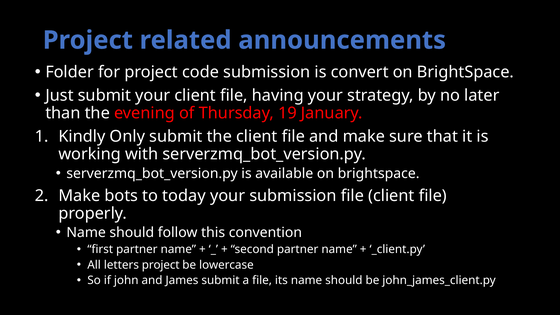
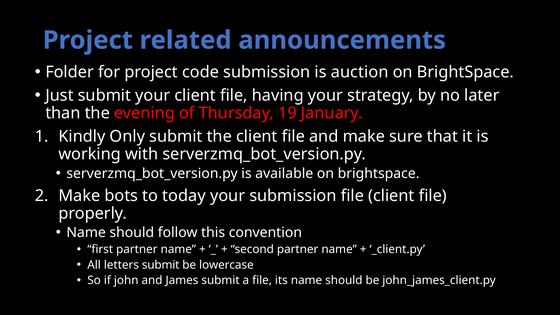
convert: convert -> auction (360, 72)
letters project: project -> submit (161, 265)
